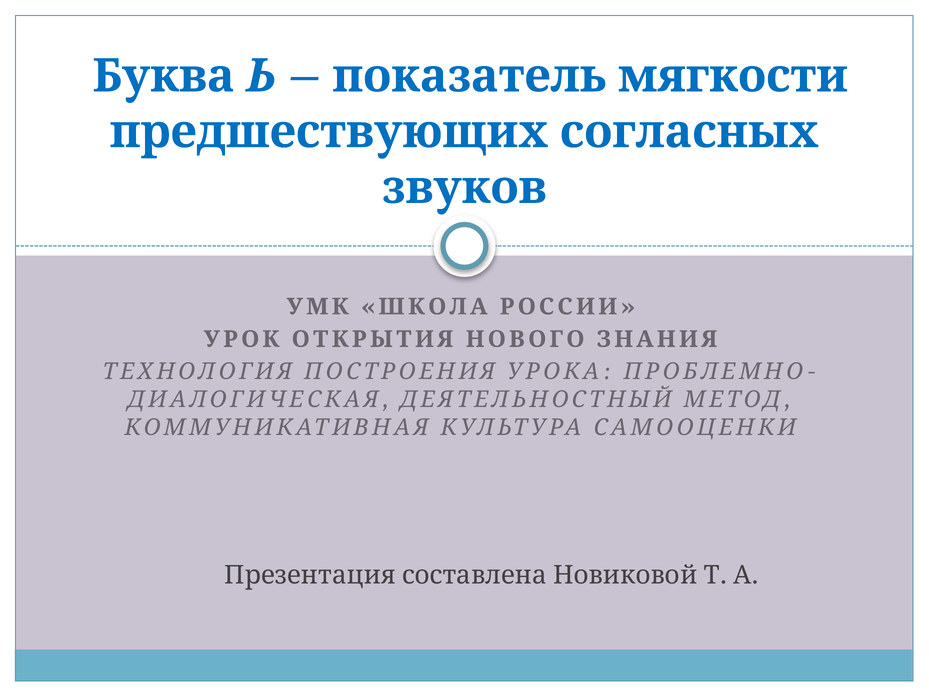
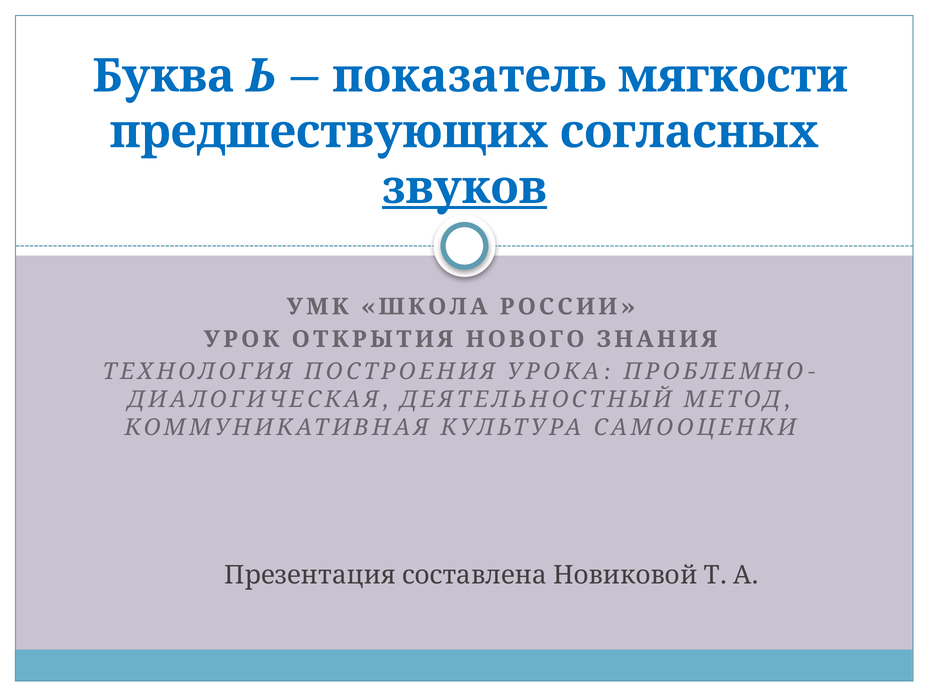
звуков underline: none -> present (464, 188)
